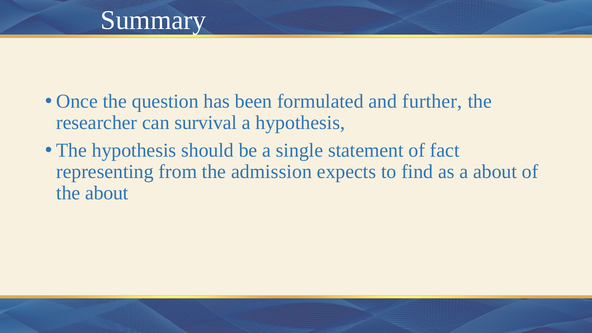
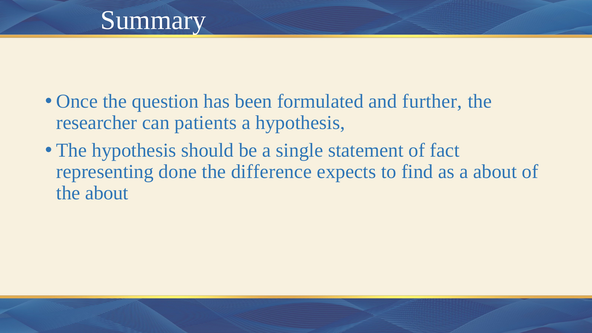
survival: survival -> patients (206, 123)
from: from -> done (178, 172)
admission: admission -> difference (271, 172)
